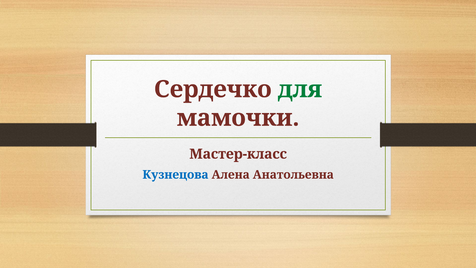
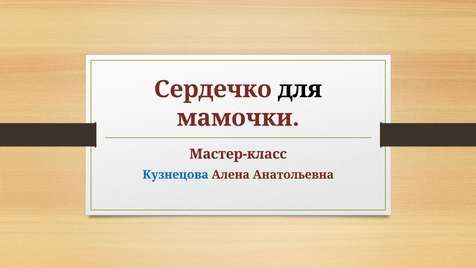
для colour: green -> black (300, 89)
